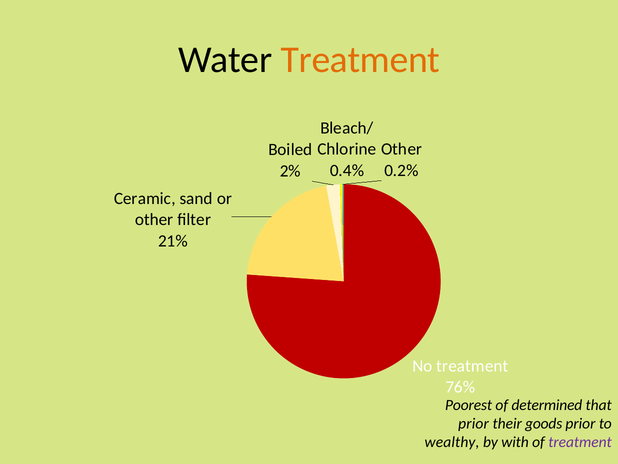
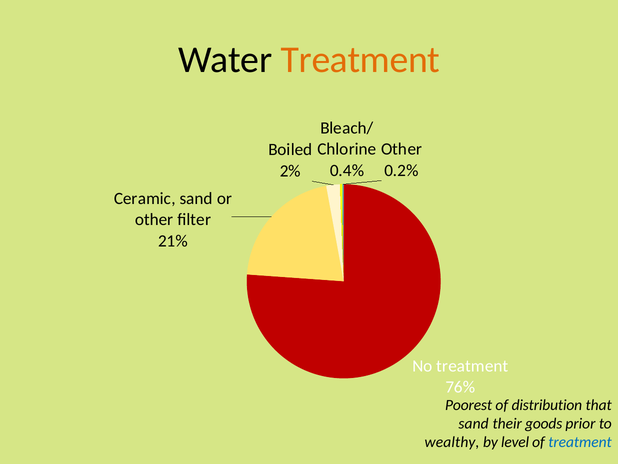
determined: determined -> distribution (547, 405)
prior: prior -> sand (474, 423)
with: with -> level (515, 442)
treatment colour: purple -> blue (580, 442)
